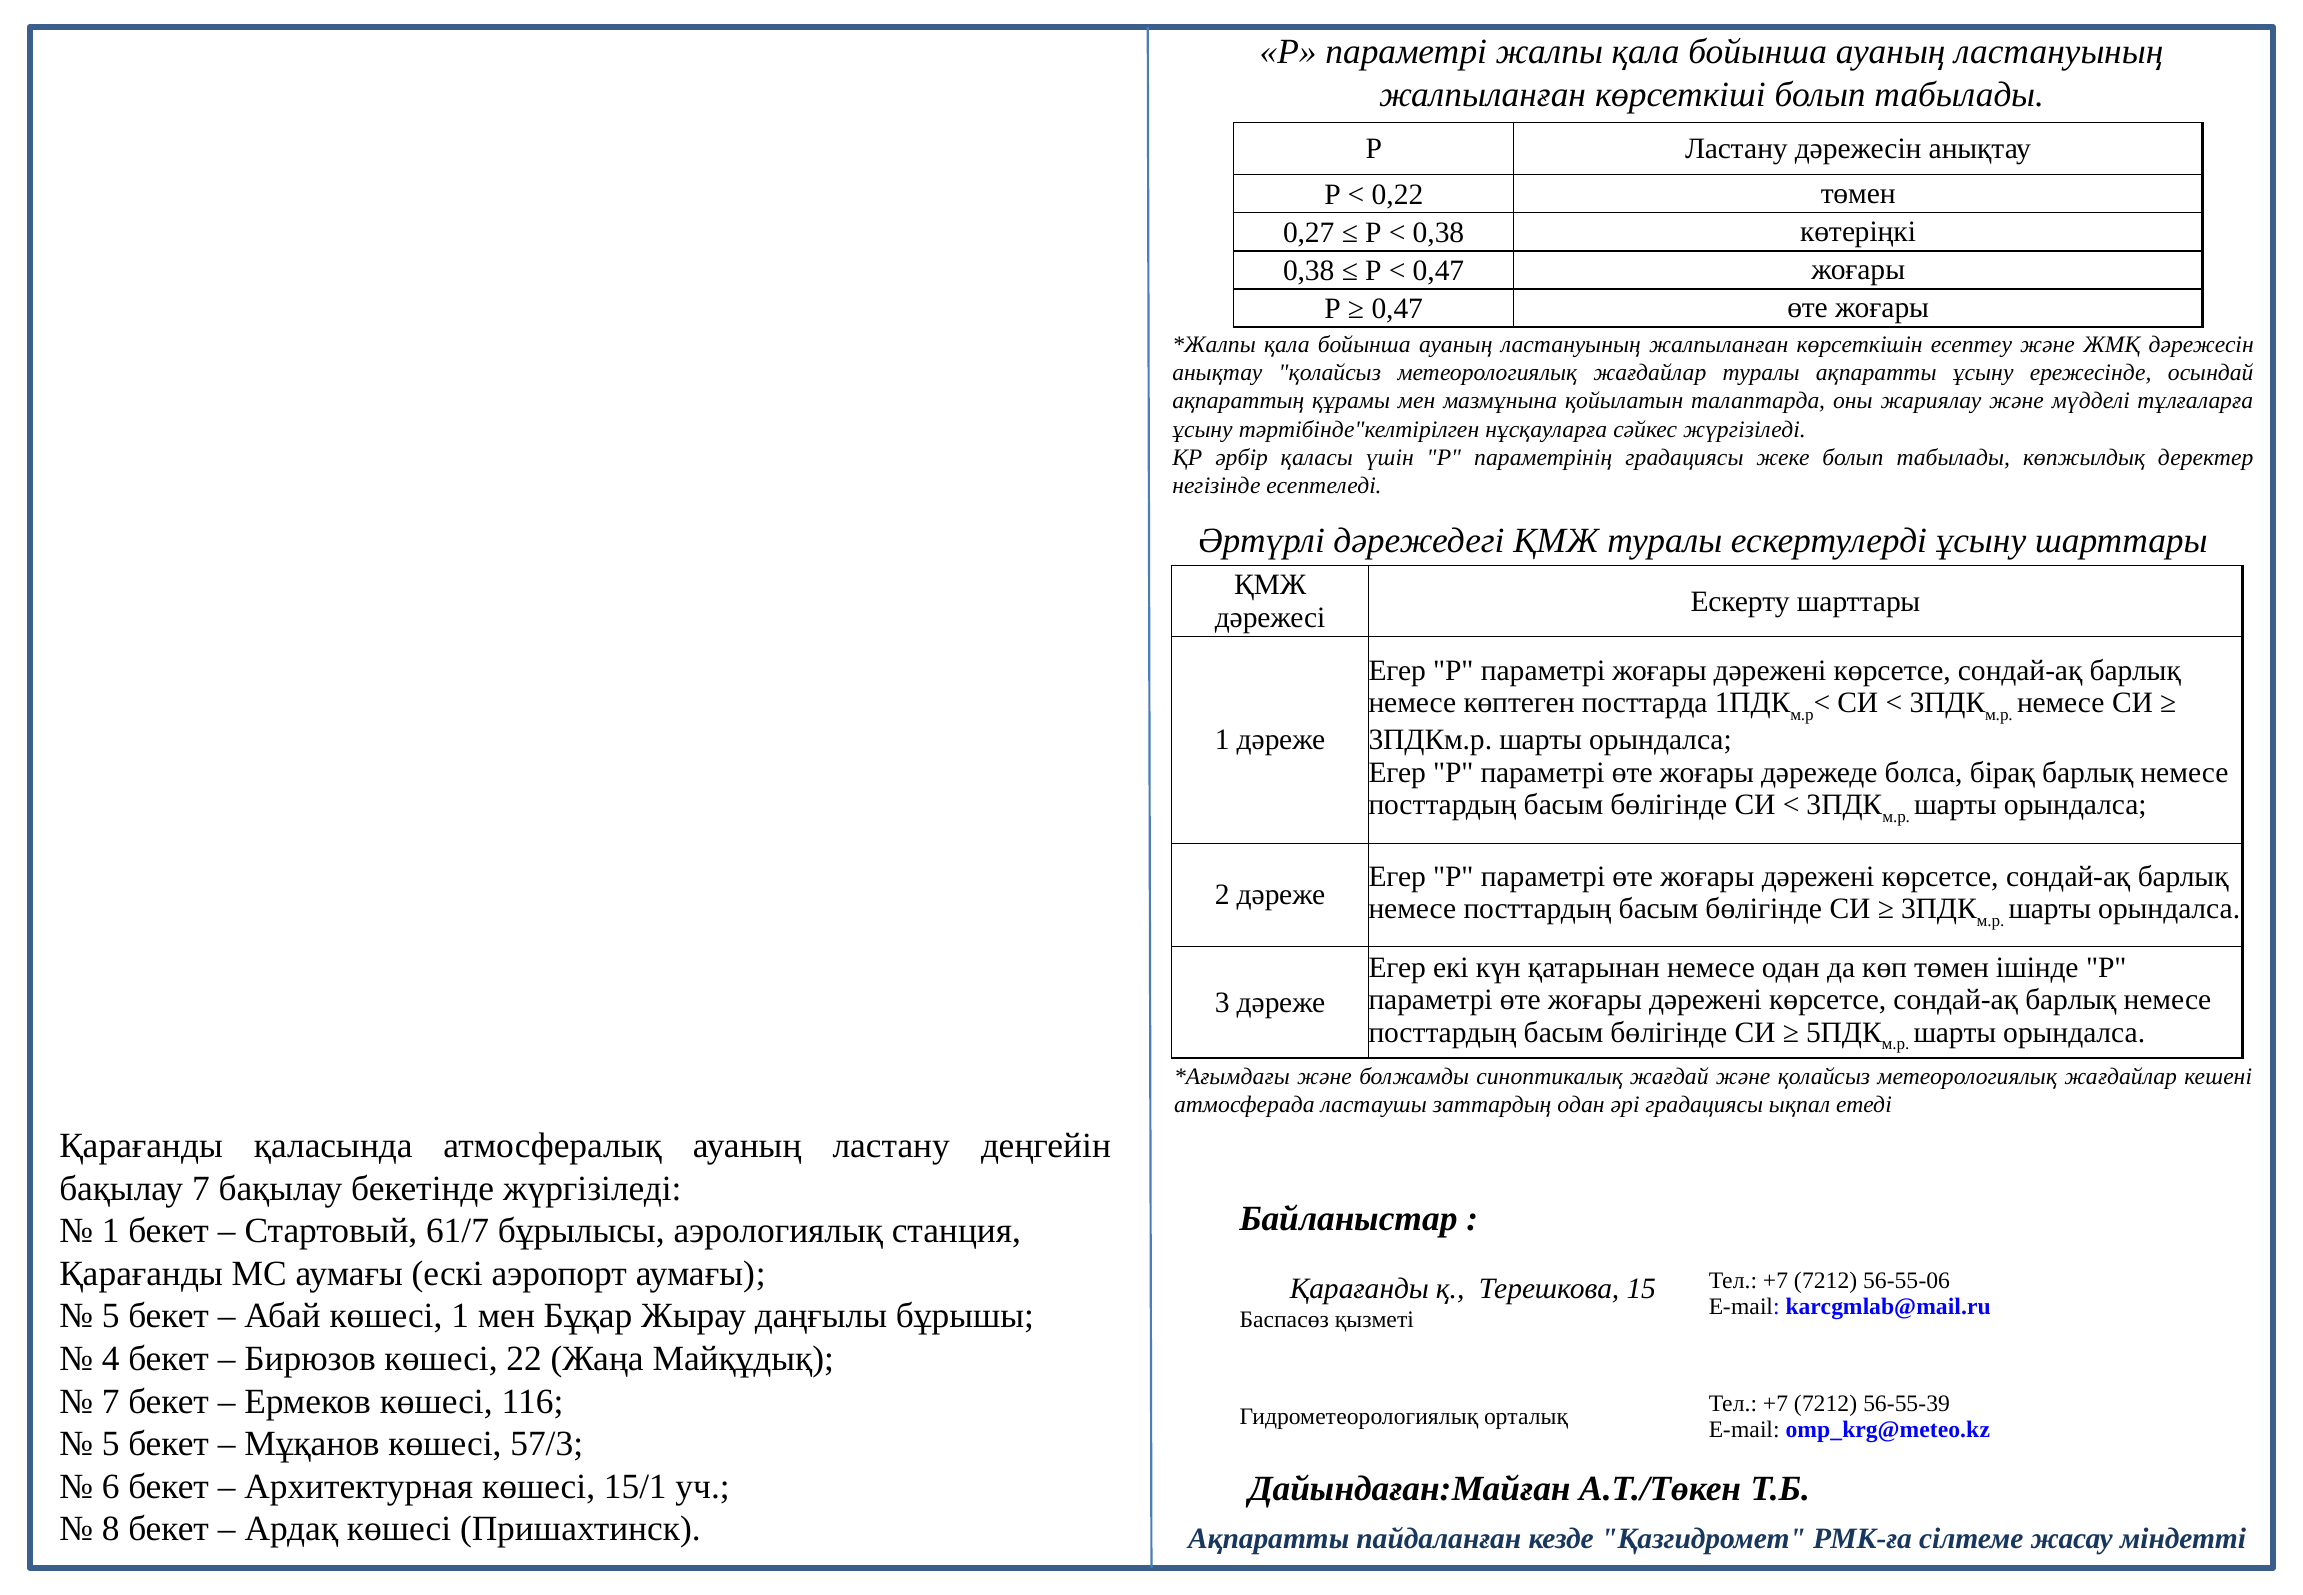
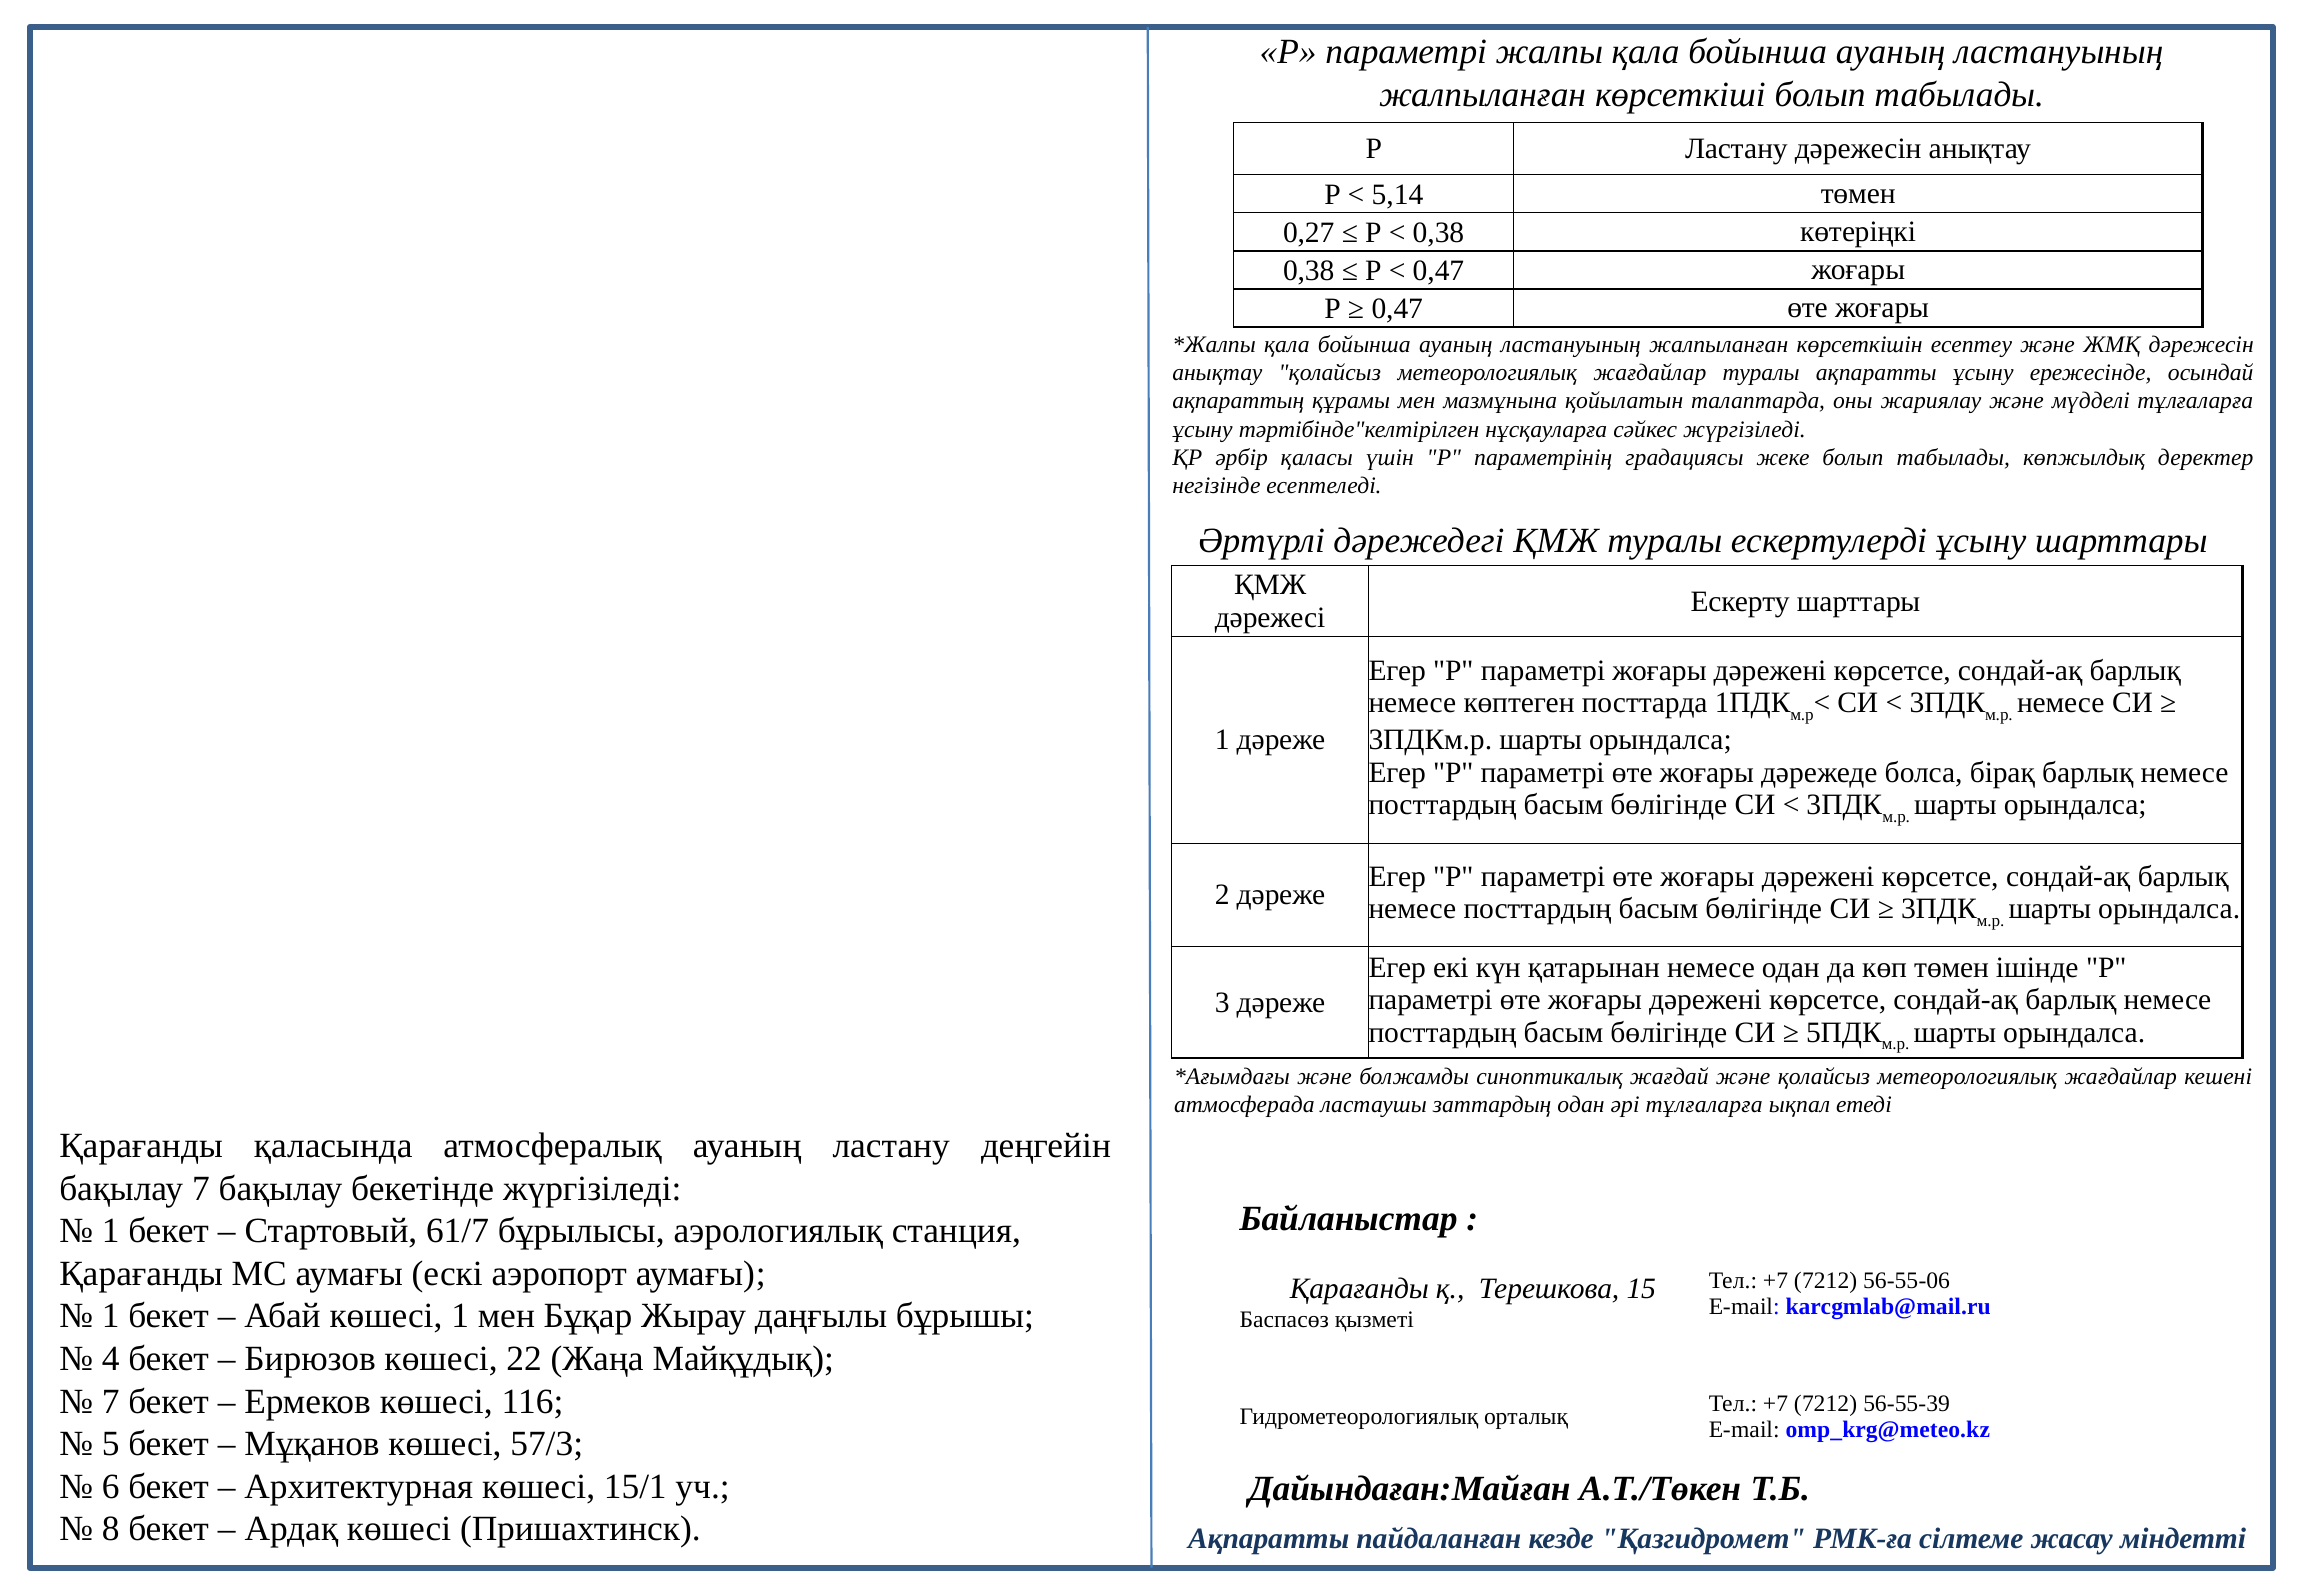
0,22: 0,22 -> 5,14 (1398, 195)
әрі градациясы: градациясы -> тұлғаларға (1704, 1104)
5: 5 -> 1 (111, 1316)
